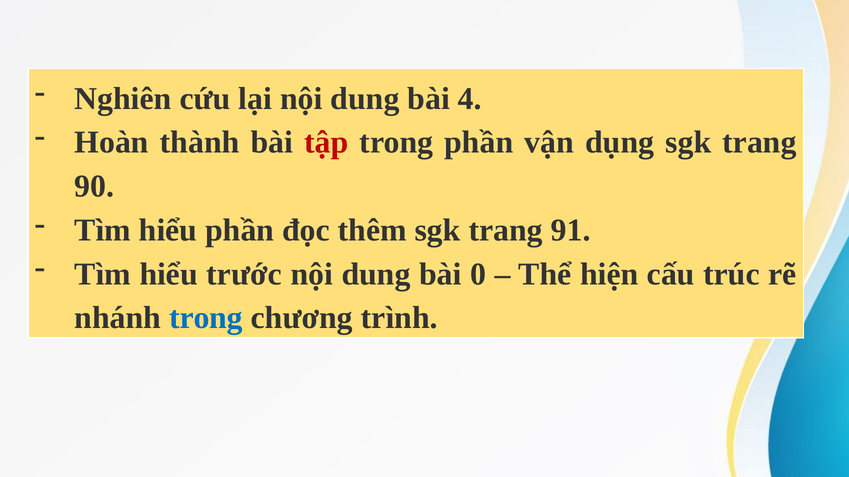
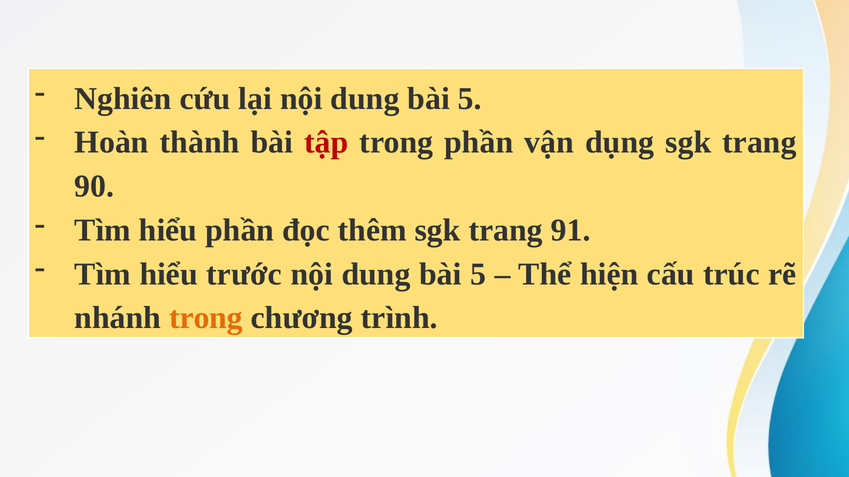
4: 4 -> 5 (470, 99)
0: 0 -> 5 (478, 274)
trong colour: blue -> orange (206, 318)
